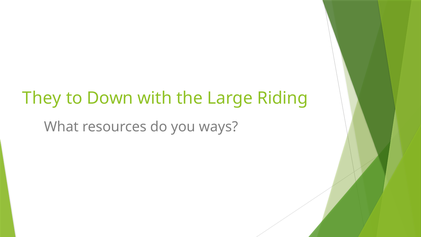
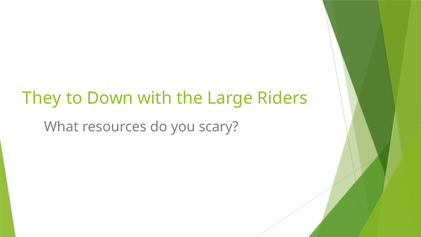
Riding: Riding -> Riders (283, 98)
ways: ways -> scary (219, 127)
